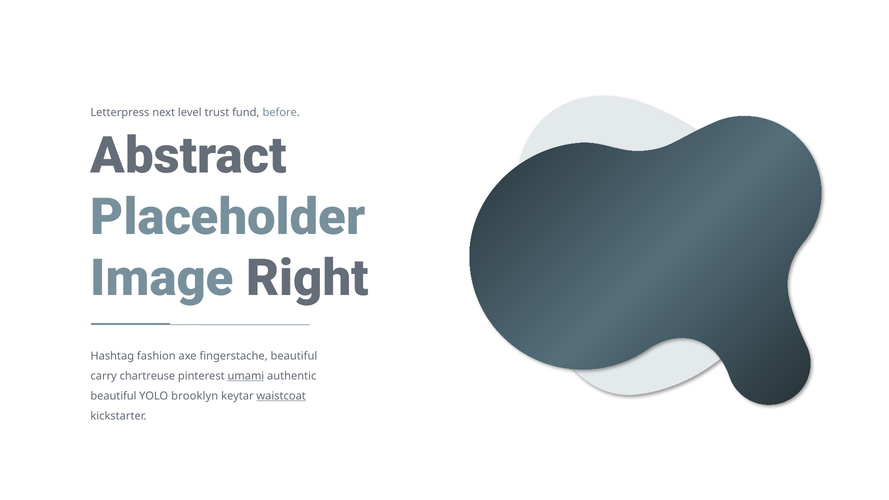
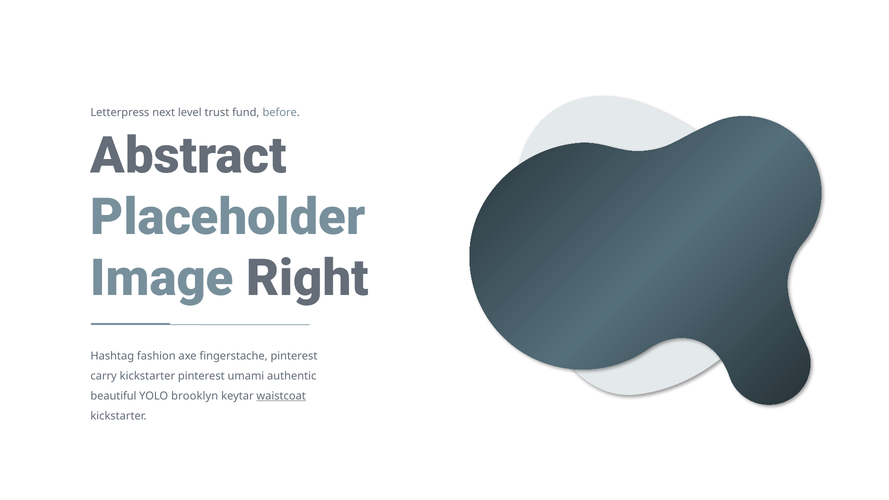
fingerstache beautiful: beautiful -> pinterest (294, 356)
carry chartreuse: chartreuse -> kickstarter (147, 376)
umami underline: present -> none (246, 376)
